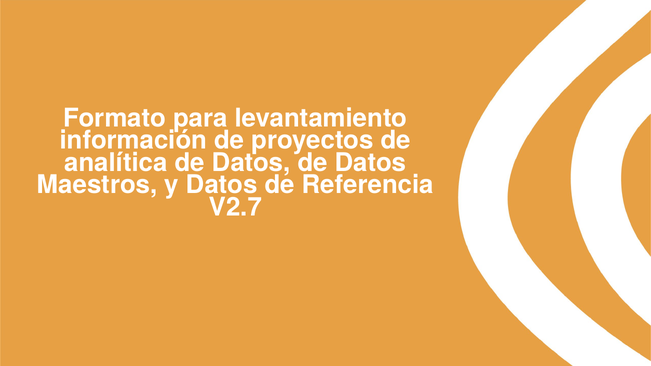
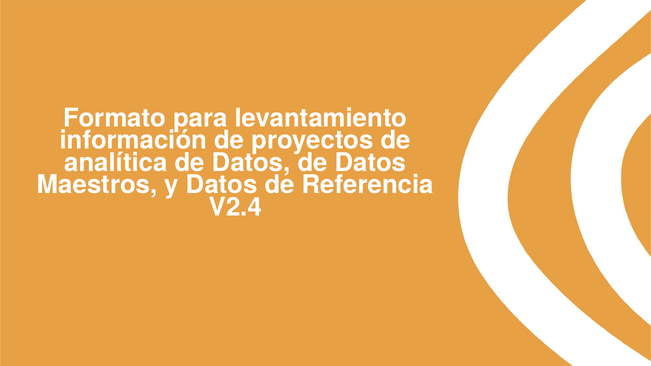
V2.7: V2.7 -> V2.4 (235, 207)
